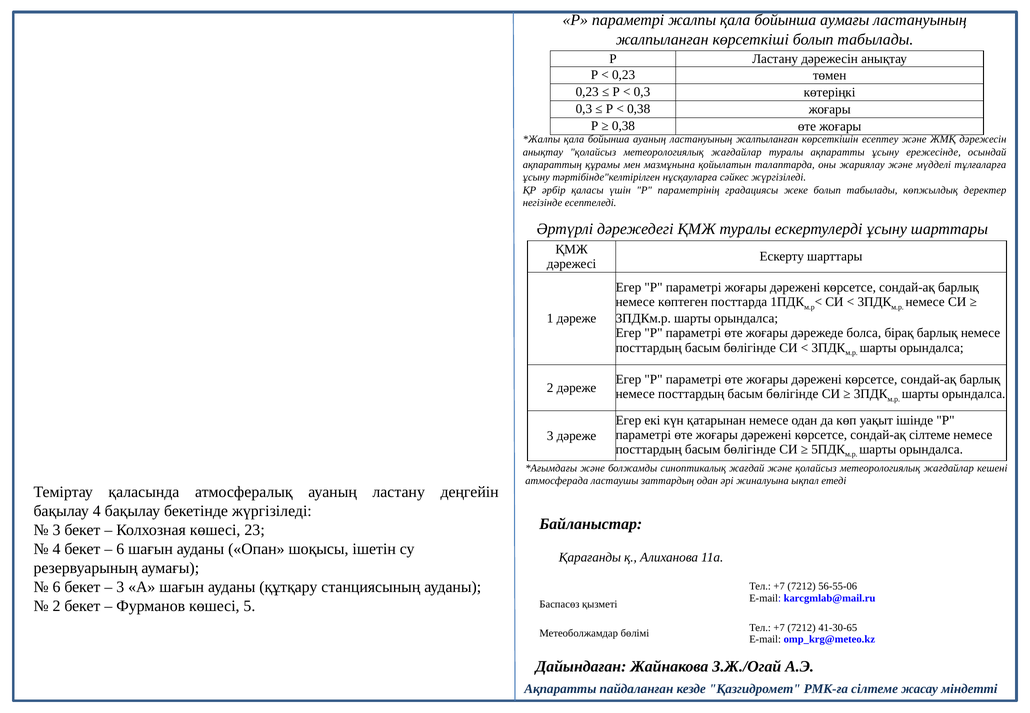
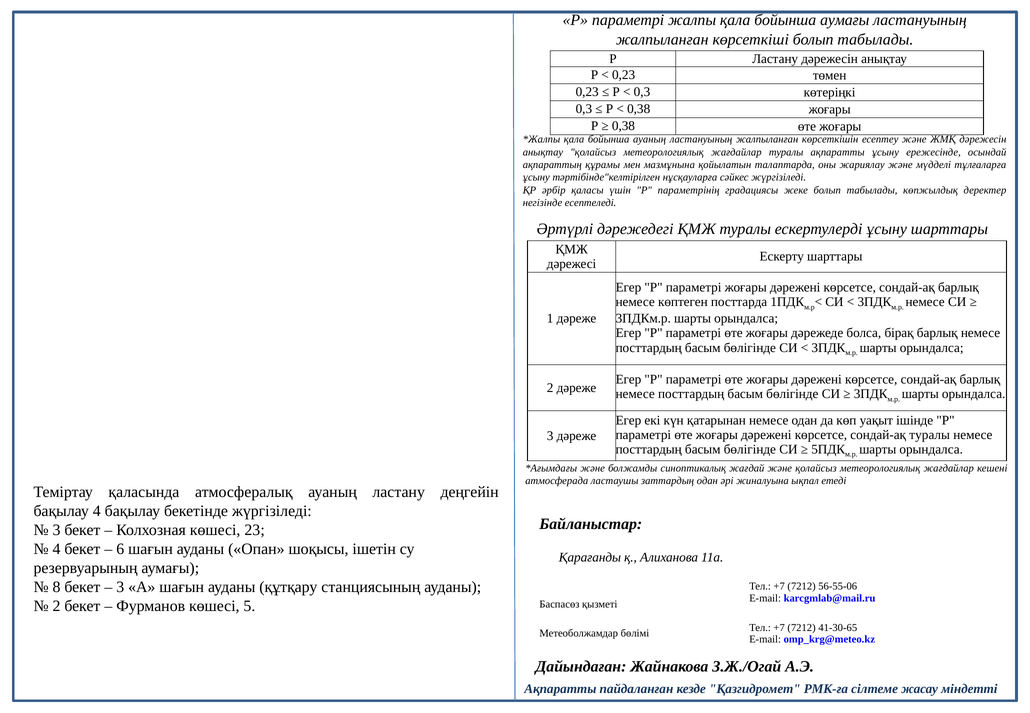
сондай-ақ сілтеме: сілтеме -> туралы (930, 435)
6: 6 -> 8 (56, 587)
